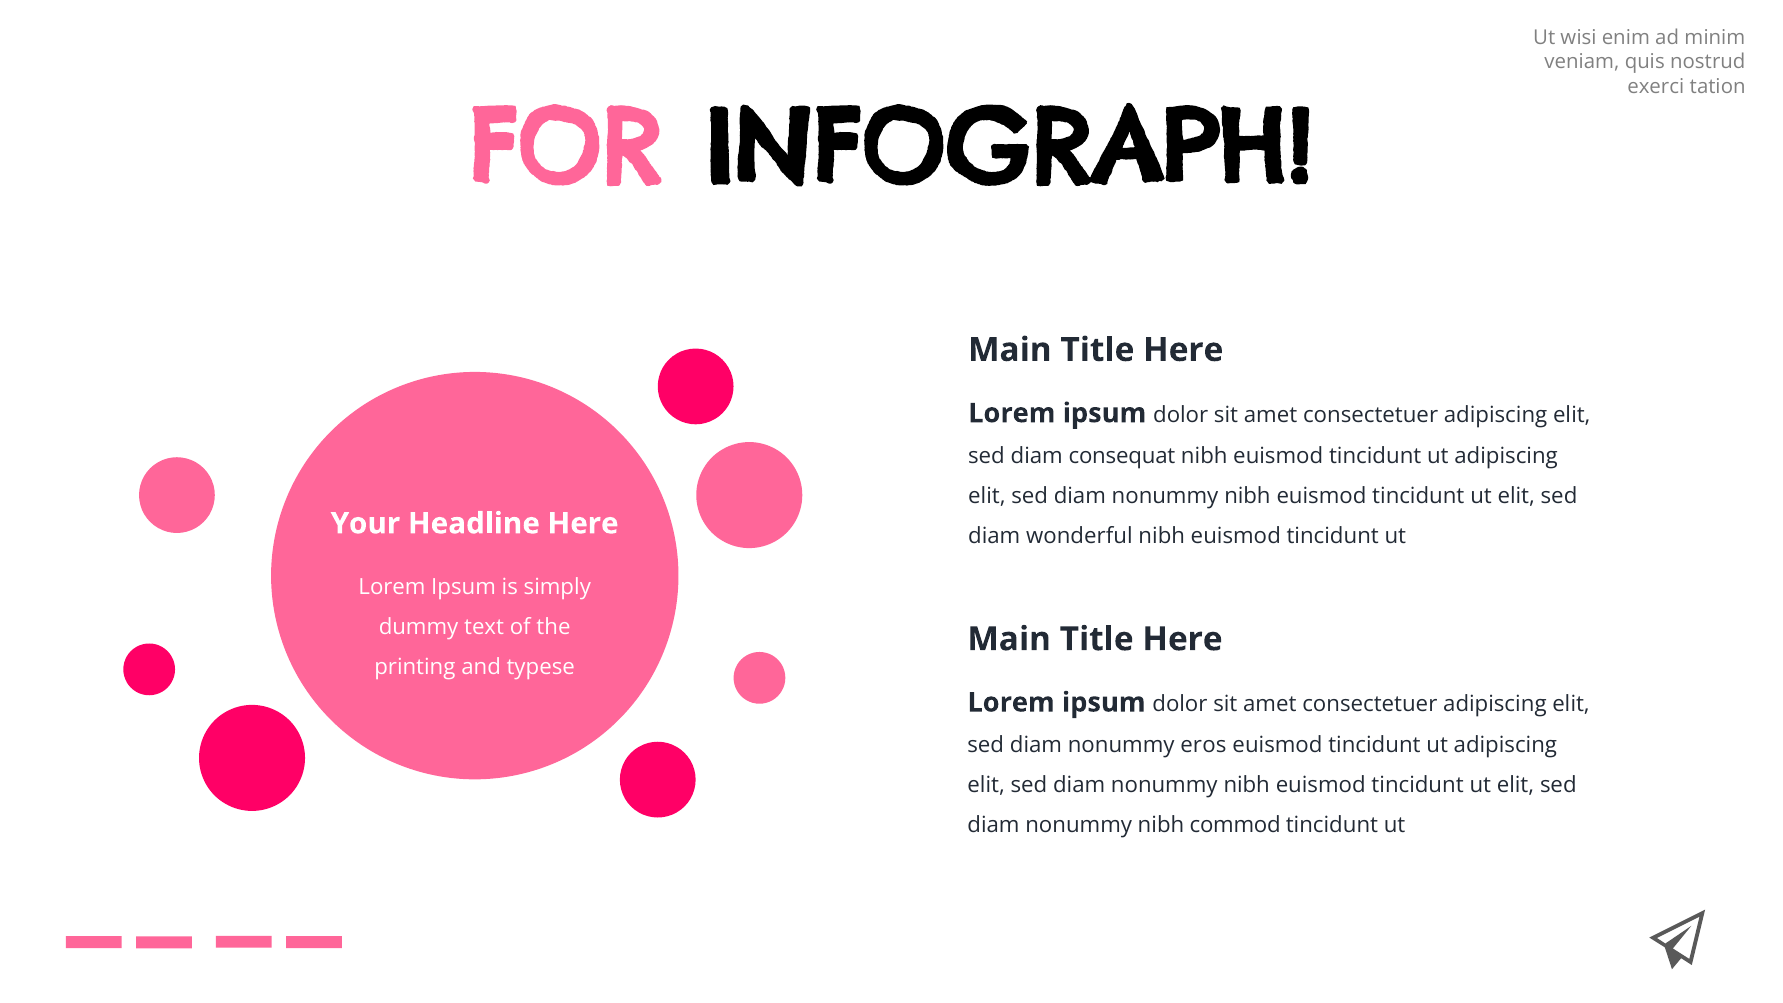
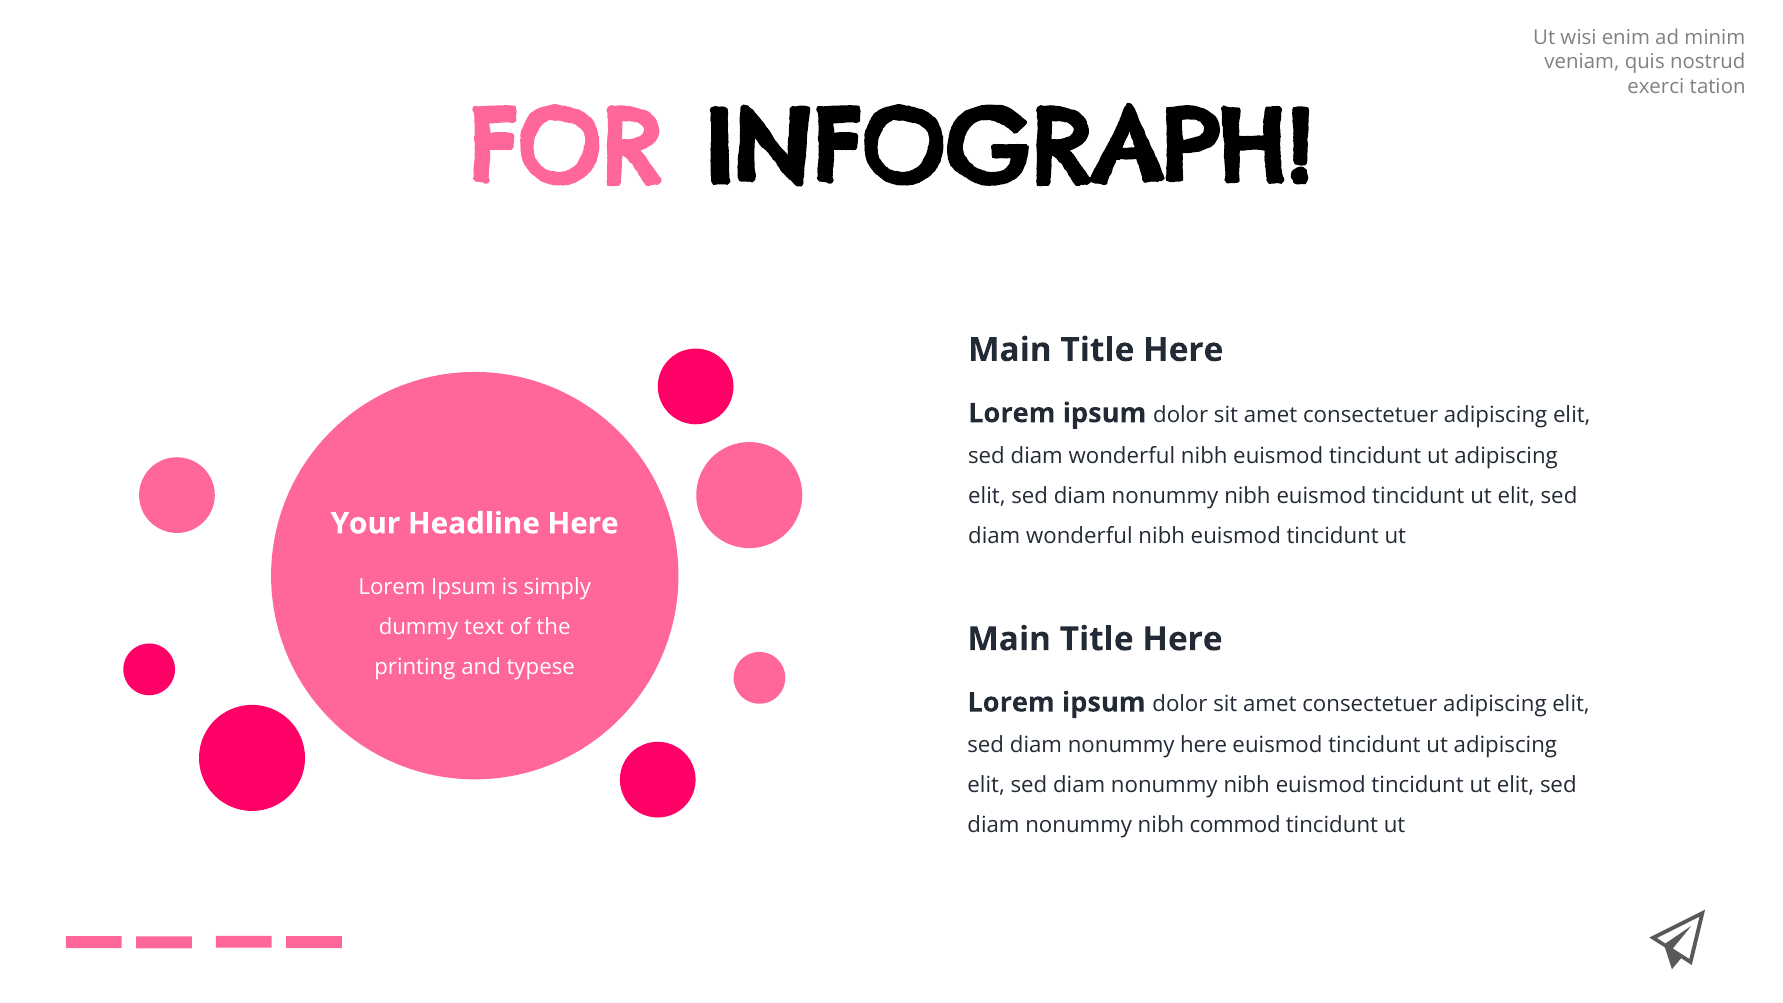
consequat: consequat -> wonderful (1122, 456)
nonummy eros: eros -> here (1204, 745)
